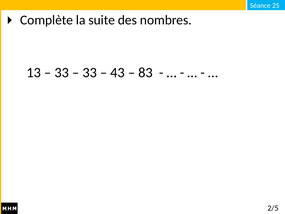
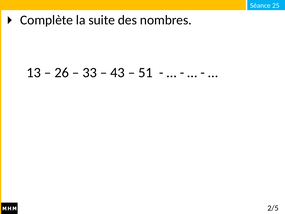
33: 33 -> 26 (62, 72)
83: 83 -> 51 (146, 72)
